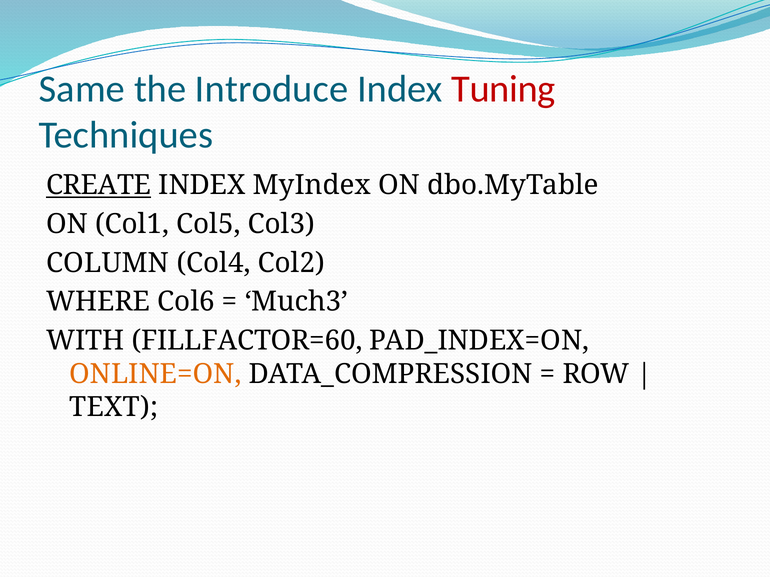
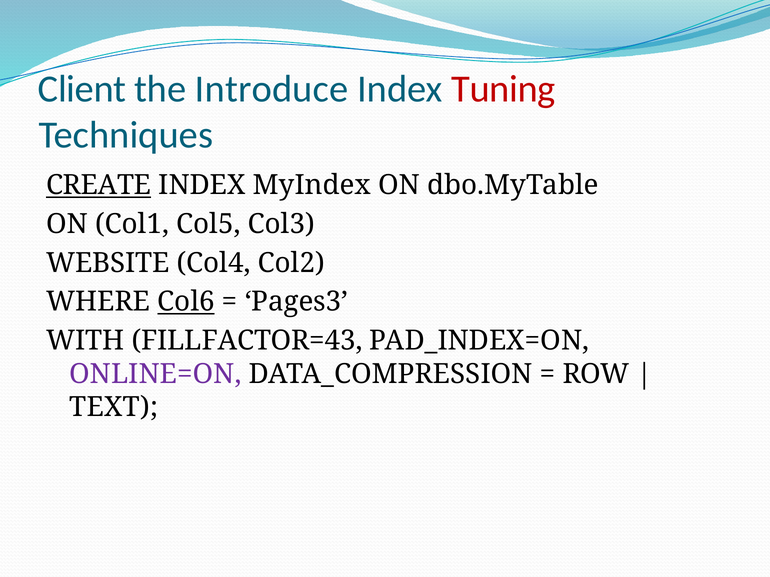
Same: Same -> Client (82, 89)
COLUMN: COLUMN -> WEBSITE (108, 263)
Col6 underline: none -> present (186, 302)
Much3: Much3 -> Pages3 (296, 302)
FILLFACTOR=60: FILLFACTOR=60 -> FILLFACTOR=43 (247, 341)
ONLINE=ON colour: orange -> purple (155, 374)
